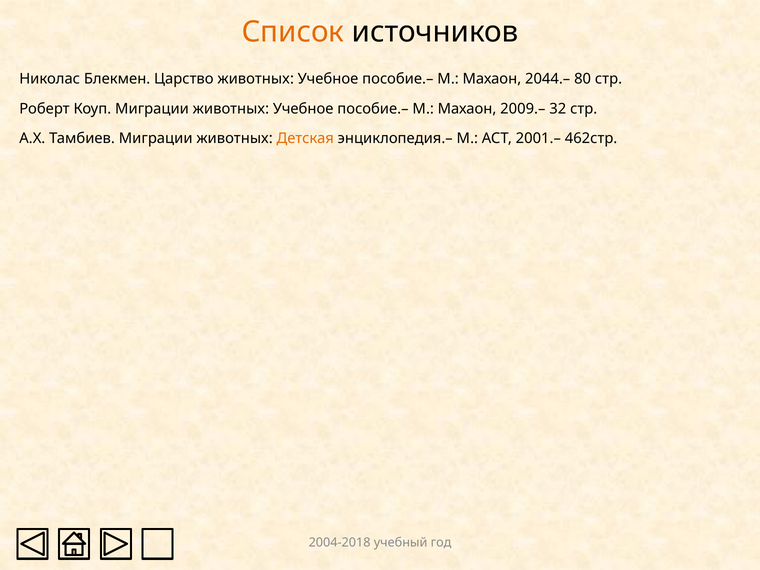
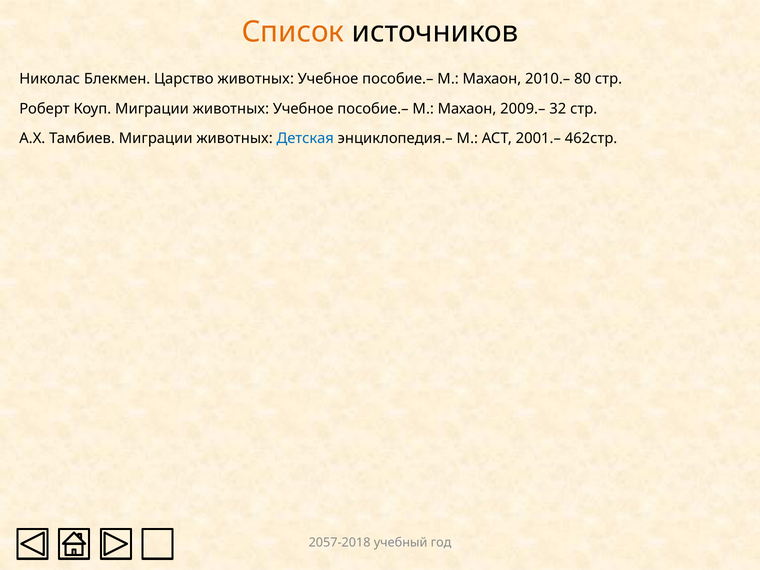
2044.–: 2044.– -> 2010.– (548, 79)
Детская colour: orange -> blue (305, 138)
2004-2018: 2004-2018 -> 2057-2018 (340, 543)
